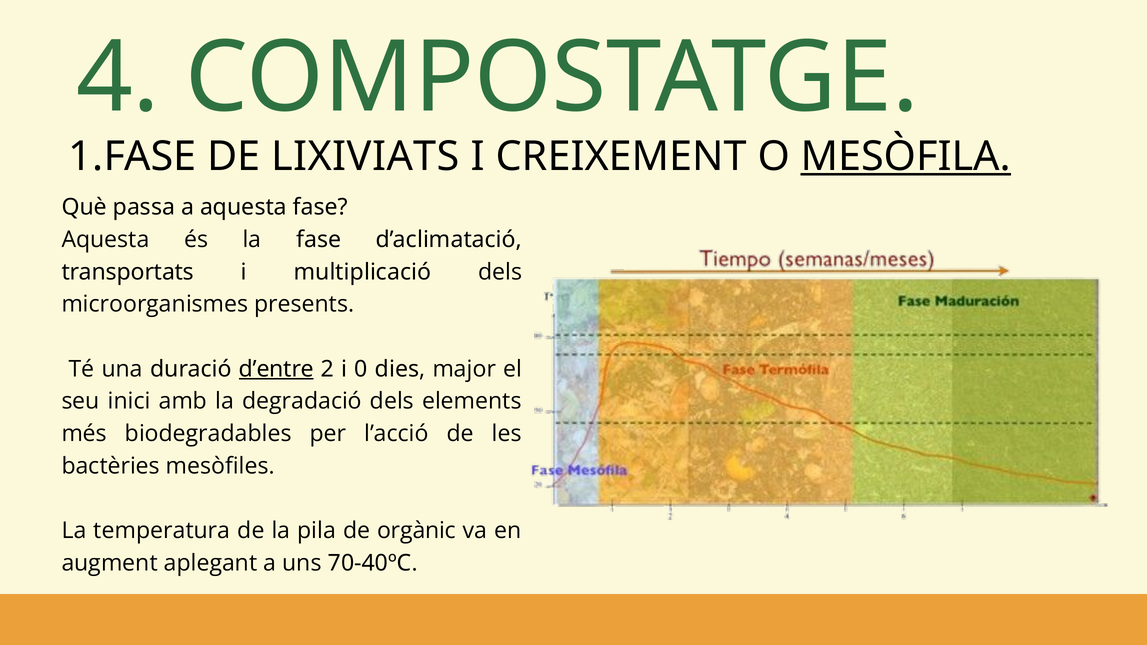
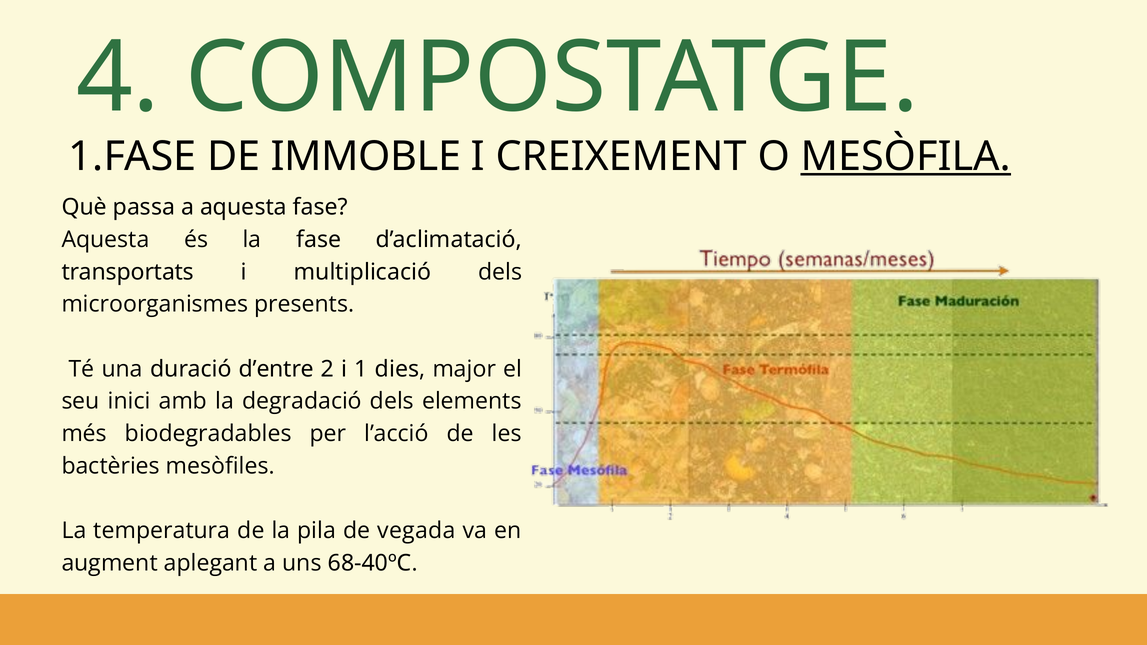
LIXIVIATS: LIXIVIATS -> IMMOBLE (366, 156)
d’entre underline: present -> none (276, 369)
0: 0 -> 1 (361, 369)
orgànic: orgànic -> vegada (416, 531)
70-40ºC: 70-40ºC -> 68-40ºC (370, 563)
